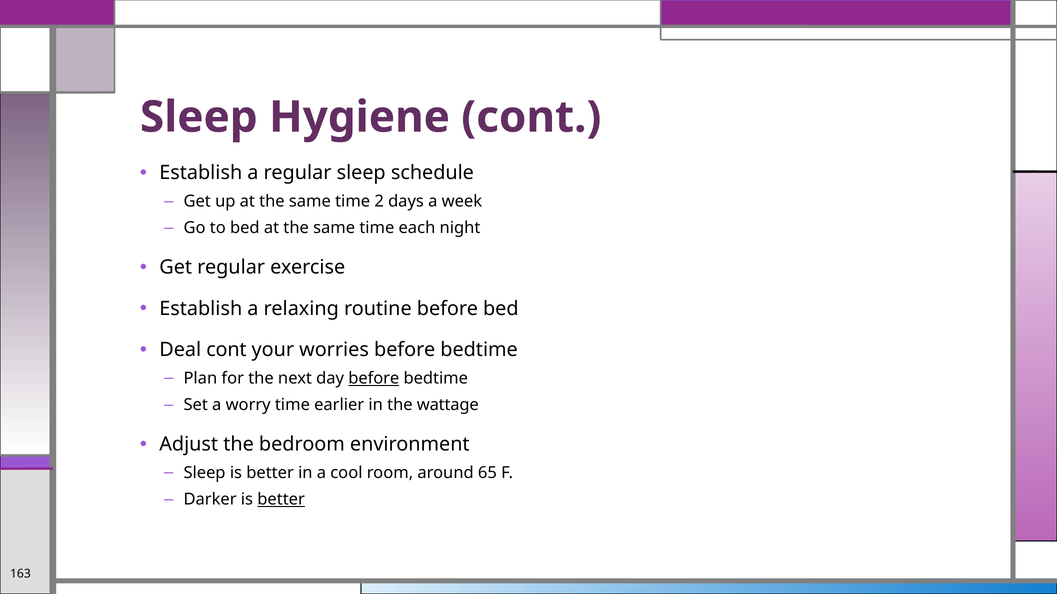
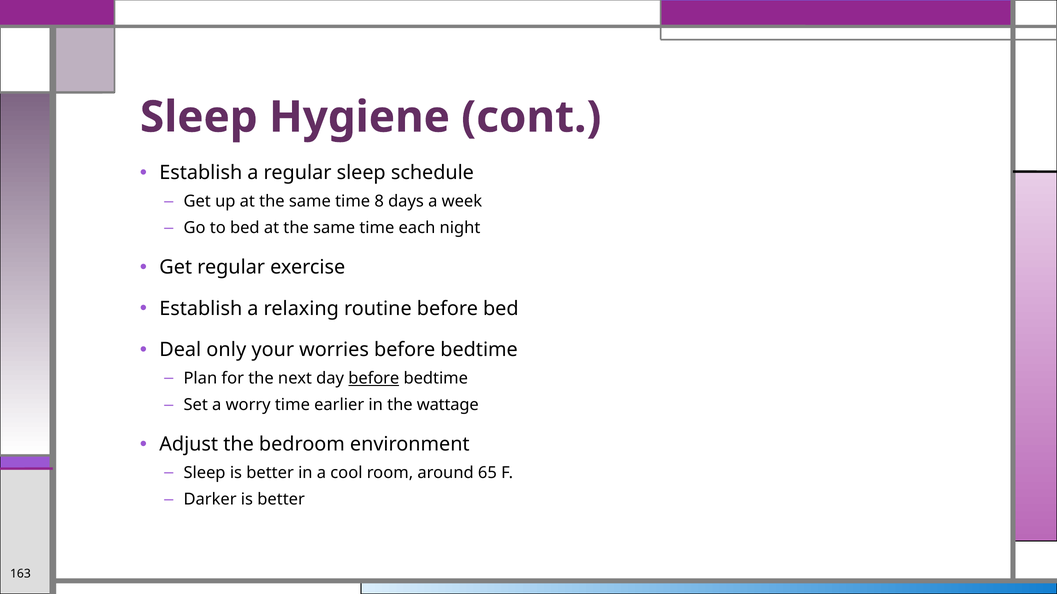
2: 2 -> 8 (379, 202)
Deal cont: cont -> only (226, 350)
better underline: present -> none (281, 500)
